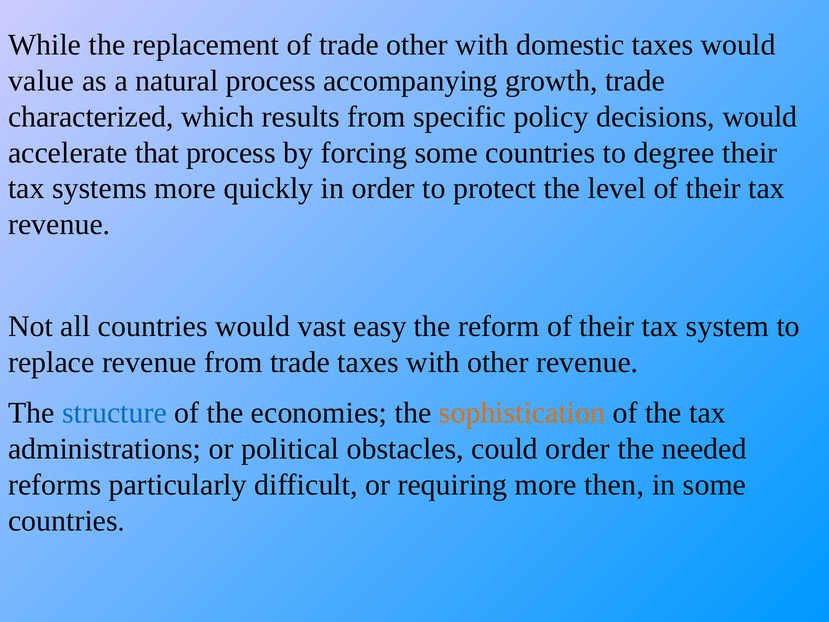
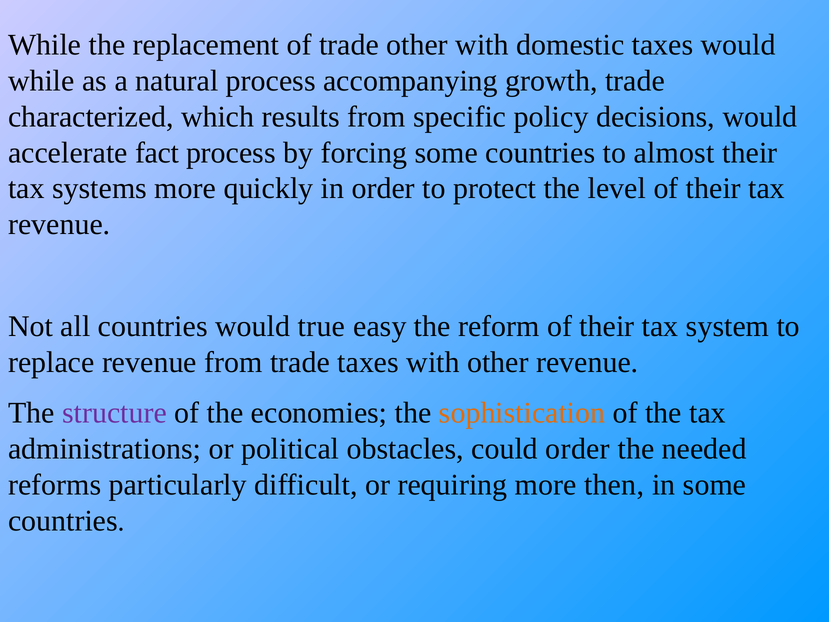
value: value -> while (41, 81)
that: that -> fact (157, 153)
degree: degree -> almost (674, 153)
vast: vast -> true (322, 326)
structure colour: blue -> purple (114, 413)
